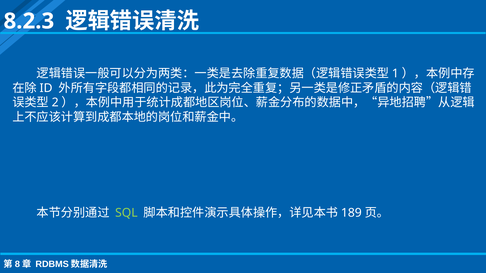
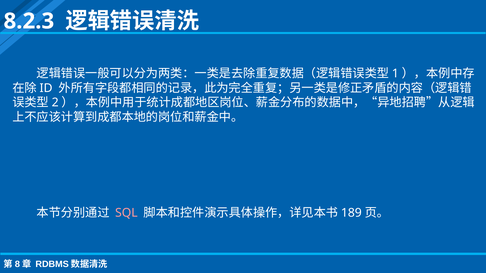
SQL colour: light green -> pink (126, 213)
